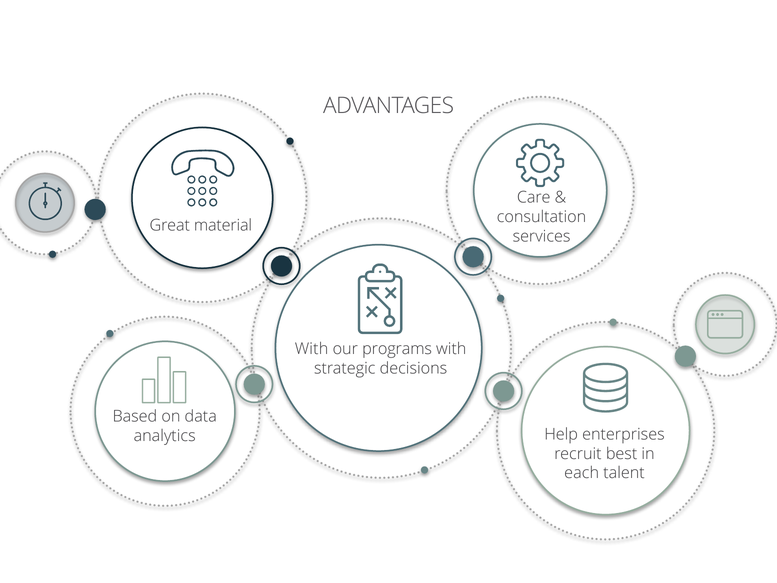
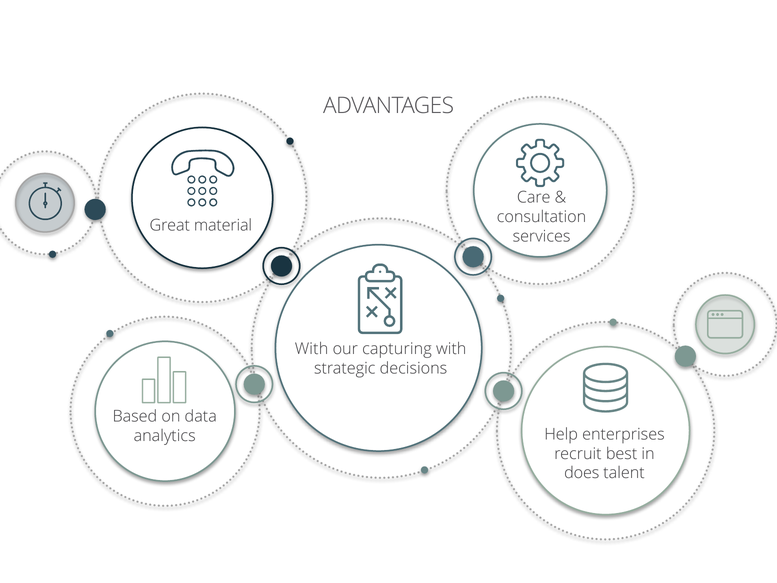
programs: programs -> capturing (397, 349)
each: each -> does (582, 473)
